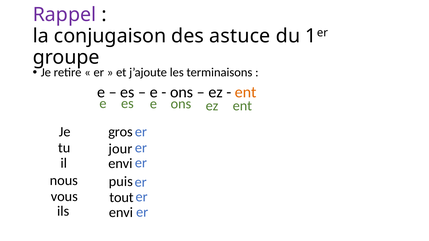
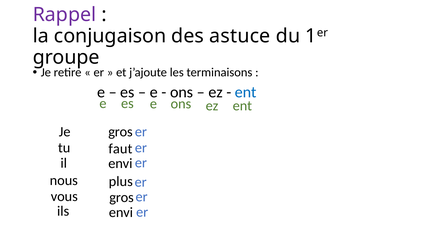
ent colour: orange -> blue (246, 92)
jour: jour -> faut (120, 149)
puis: puis -> plus (121, 182)
vous tout: tout -> gros (121, 198)
